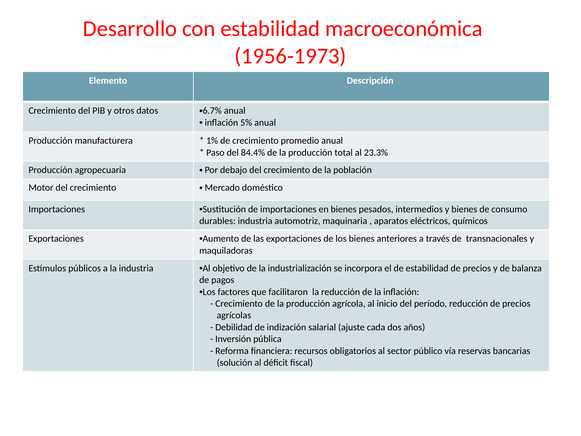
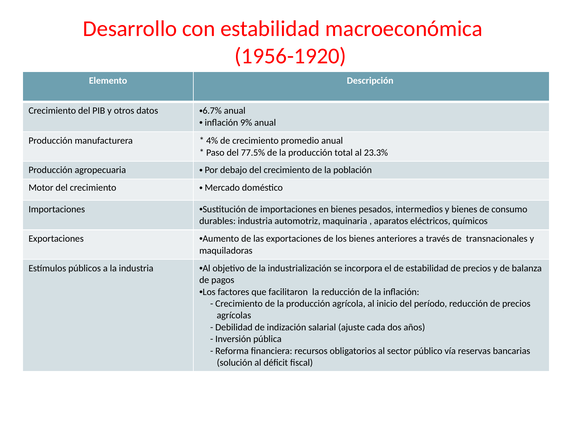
1956-1973: 1956-1973 -> 1956-1920 (290, 56)
5%: 5% -> 9% (246, 122)
1%: 1% -> 4% (212, 141)
84.4%: 84.4% -> 77.5% (253, 152)
